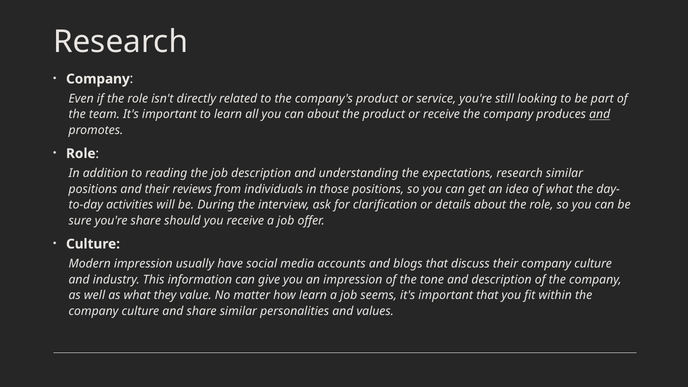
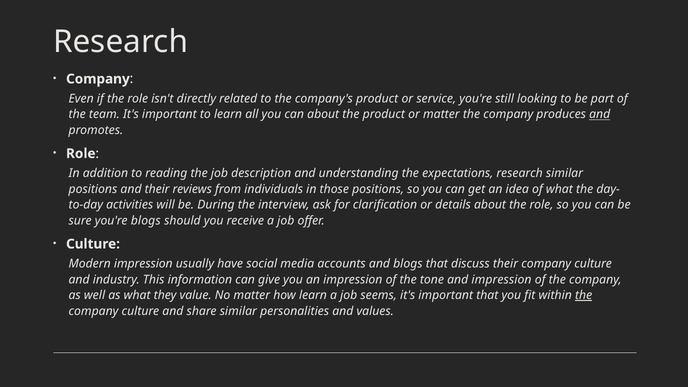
or receive: receive -> matter (441, 114)
you're share: share -> blogs (146, 221)
and description: description -> impression (501, 280)
the underline: none -> present (584, 295)
